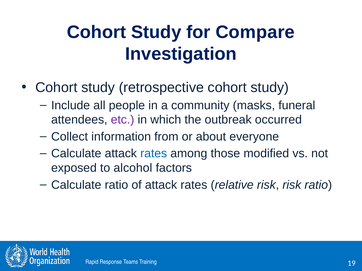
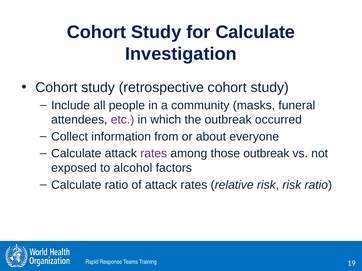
for Compare: Compare -> Calculate (255, 32)
rates colour: blue -> purple (154, 154)
those modified: modified -> outbreak (266, 154)
